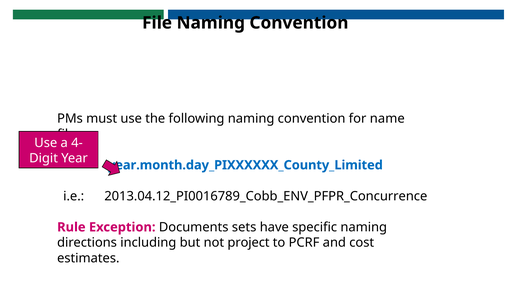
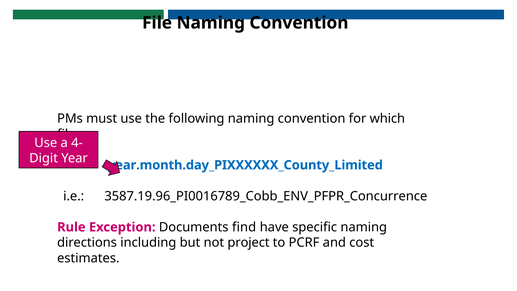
name: name -> which (387, 118)
2013.04.12_PI0016789_Cobb_ENV_PFPR_Concurrence: 2013.04.12_PI0016789_Cobb_ENV_PFPR_Concurrence -> 3587.19.96_PI0016789_Cobb_ENV_PFPR_Concurrence (266, 196)
sets: sets -> find (244, 227)
